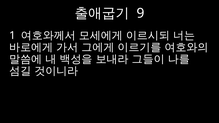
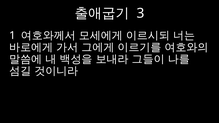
9: 9 -> 3 (141, 13)
